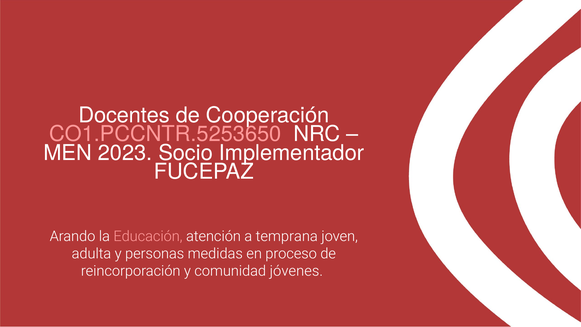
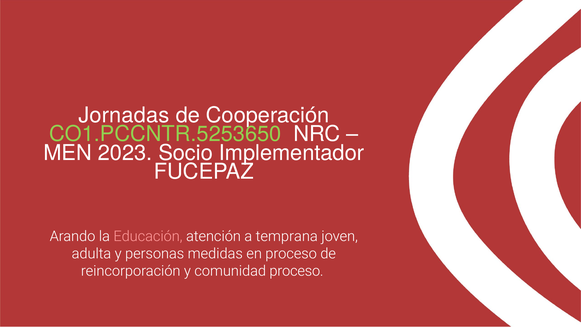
Docentes: Docentes -> Jornadas (124, 115)
CO1.PCCNTR.5253650 colour: pink -> light green (165, 134)
comunidad jóvenes: jóvenes -> proceso (296, 271)
